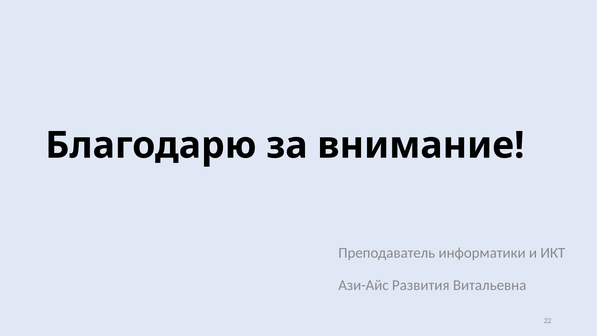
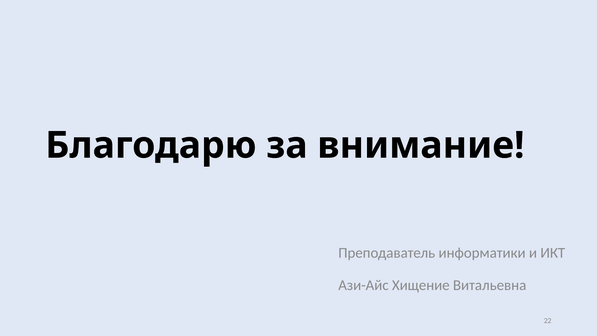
Развития: Развития -> Хищение (421, 285)
